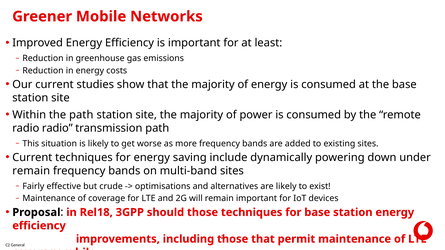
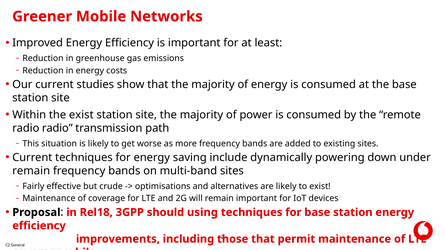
the path: path -> exist (81, 115)
should those: those -> using (202, 213)
